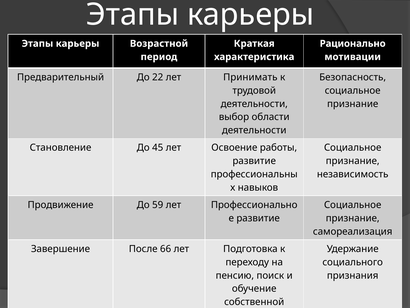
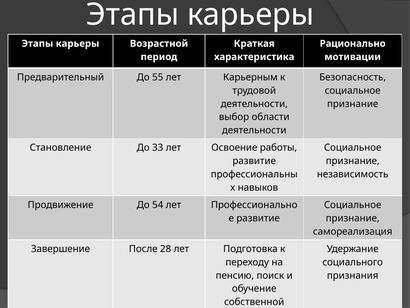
22: 22 -> 55 (158, 77)
Принимать: Принимать -> Карьерным (250, 77)
45: 45 -> 33 (158, 148)
59: 59 -> 54 (158, 205)
66: 66 -> 28 (166, 249)
